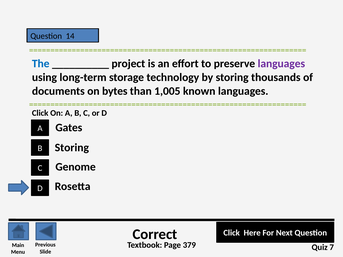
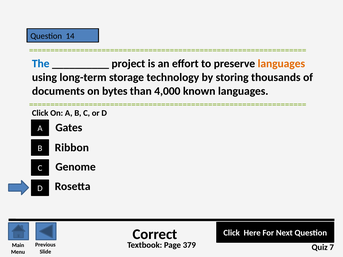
languages colour: purple -> orange (281, 64)
1,005: 1,005 -> 4,000 (167, 91)
Storing: Storing -> Ribbon (72, 148)
